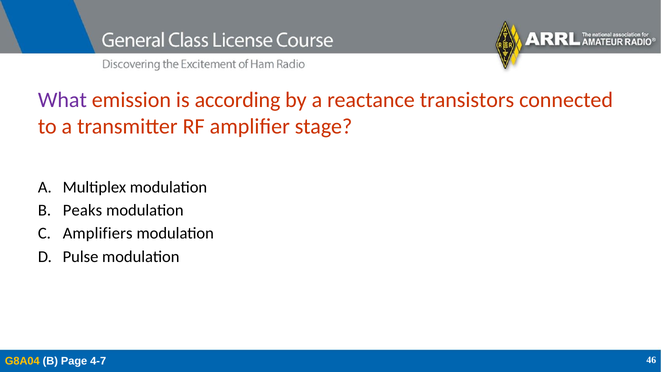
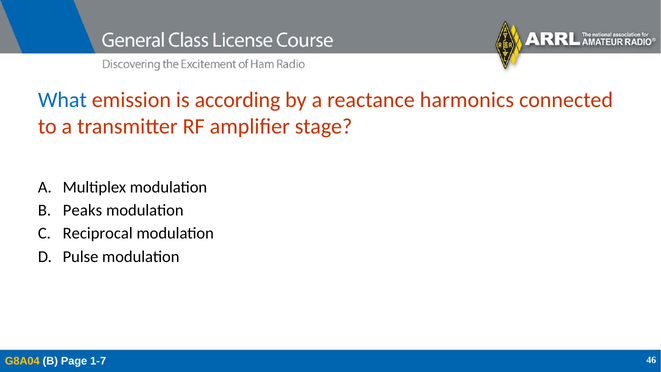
What colour: purple -> blue (62, 100)
transistors: transistors -> harmonics (467, 100)
Amplifiers: Amplifiers -> Reciprocal (98, 233)
4-7: 4-7 -> 1-7 (98, 361)
